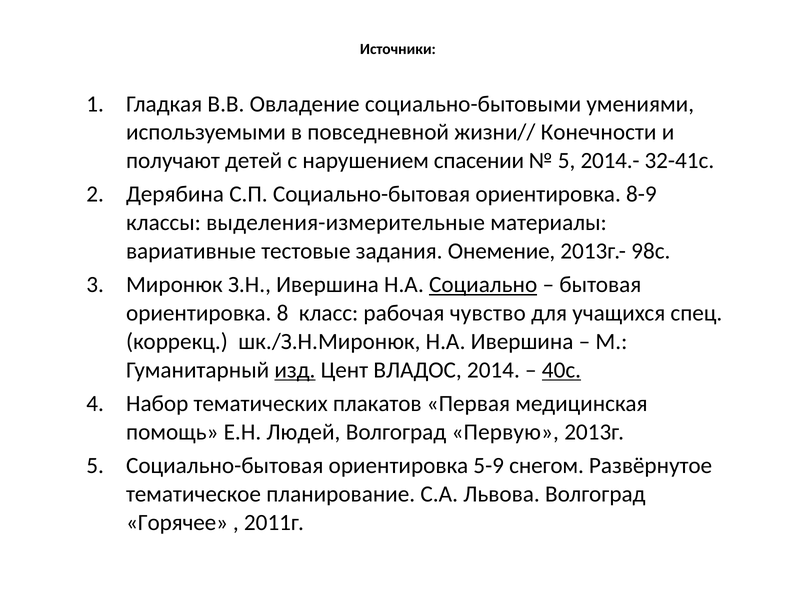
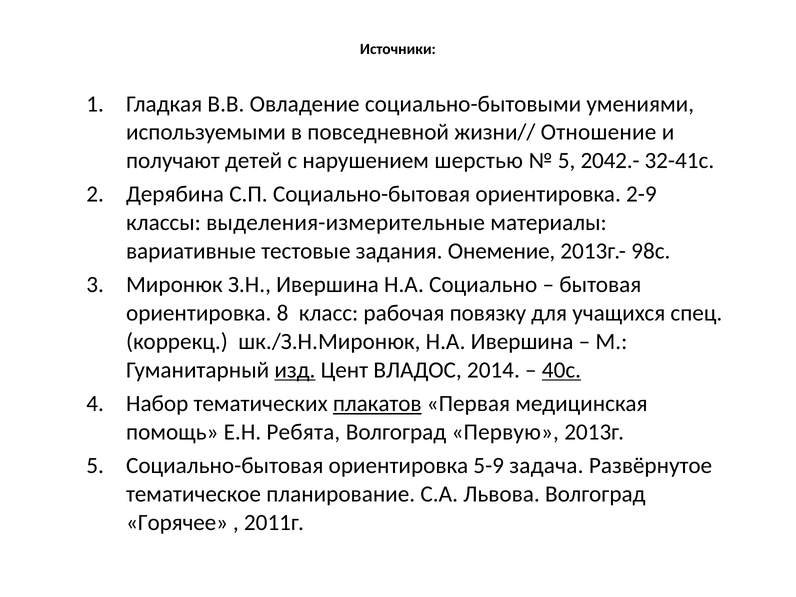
Конечности: Конечности -> Отношение (599, 132)
спасении: спасении -> шерстью (479, 161)
2014.-: 2014.- -> 2042.- (610, 161)
8-9: 8-9 -> 2-9 (641, 194)
Социально underline: present -> none (483, 285)
чувство: чувство -> повязку (488, 313)
плакатов underline: none -> present (377, 404)
Людей: Людей -> Ребята (303, 432)
снегом: снегом -> задача (546, 466)
